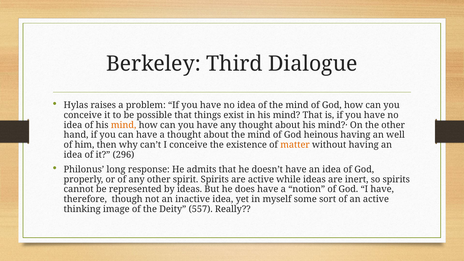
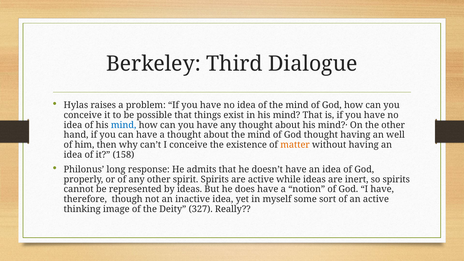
mind colour: orange -> blue (124, 125)
God heinous: heinous -> thought (321, 135)
296: 296 -> 158 (123, 155)
557: 557 -> 327 (201, 209)
